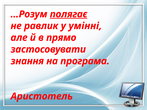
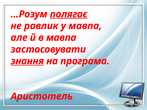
у умінні: умінні -> мавпа (85, 26)
в прямо: прямо -> мавпа (61, 38)
знання underline: none -> present (27, 61)
